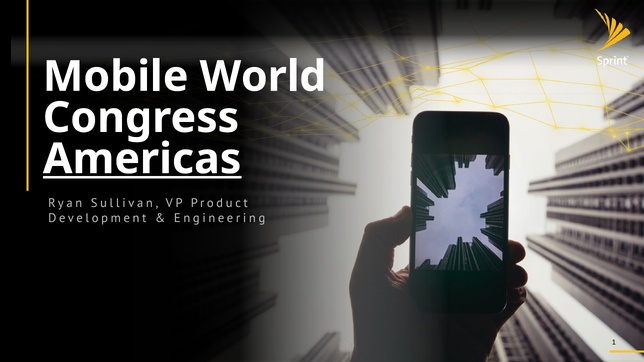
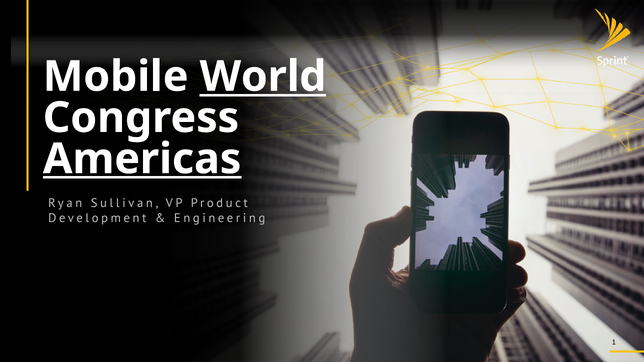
World underline: none -> present (263, 77)
